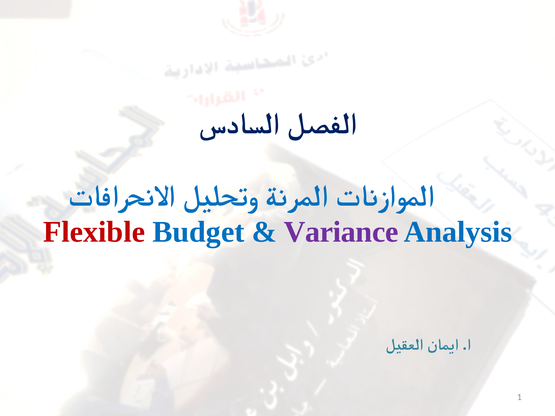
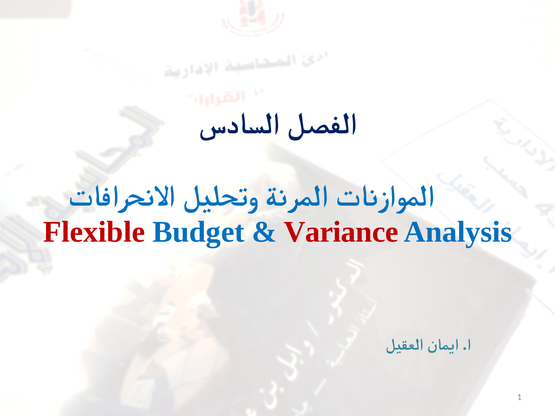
Variance colour: purple -> red (341, 232)
